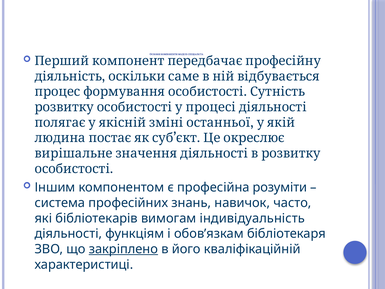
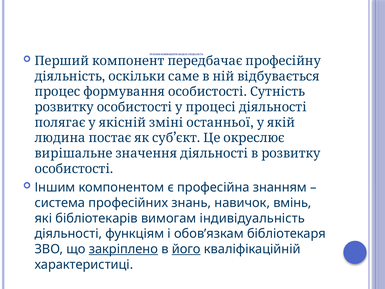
розуміти: розуміти -> знанням (280, 187)
часто: часто -> вмінь (292, 203)
його underline: none -> present (186, 249)
